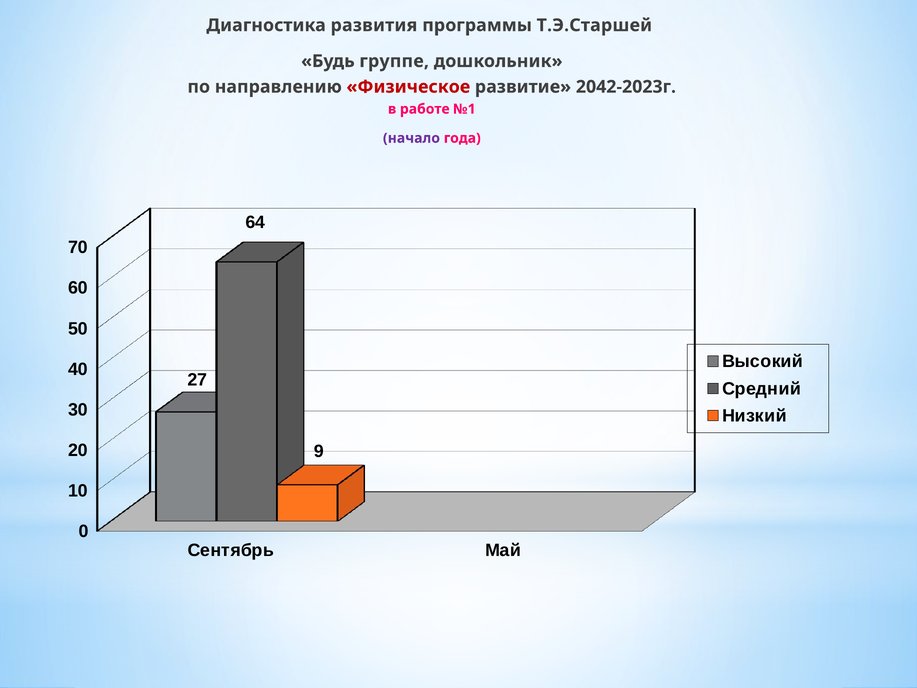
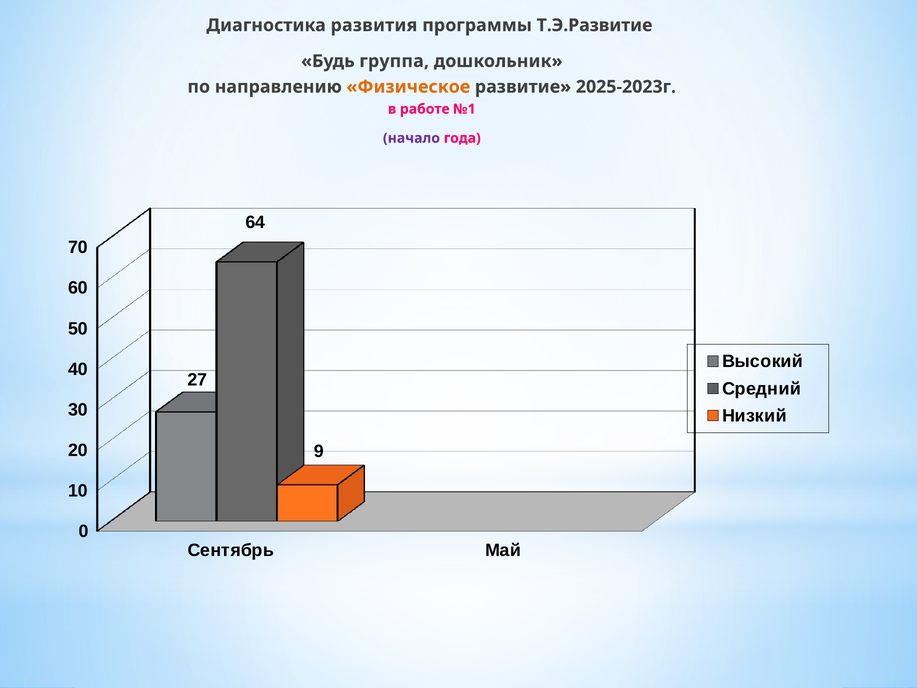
Т.Э.Старшей: Т.Э.Старшей -> Т.Э.Развитие (595, 25)
группе: группе -> группа (394, 61)
Физическое colour: red -> orange (408, 87)
2042-2023г: 2042-2023г -> 2025-2023г (626, 87)
